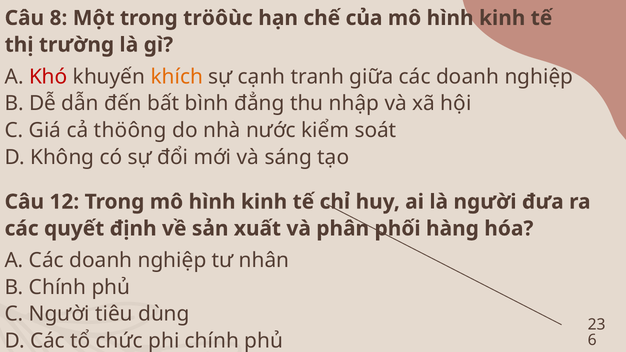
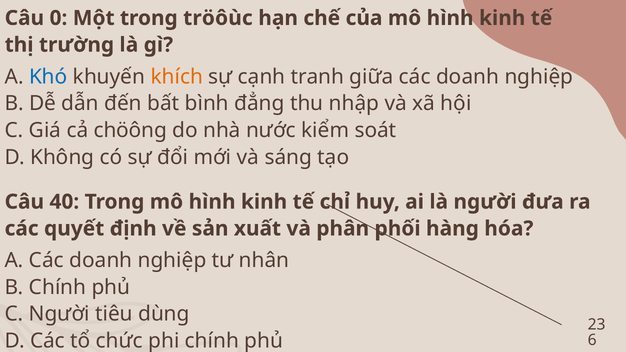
8: 8 -> 0 (58, 18)
Khó colour: red -> blue (48, 77)
thöông: thöông -> chöông (130, 130)
12: 12 -> 40 (64, 202)
